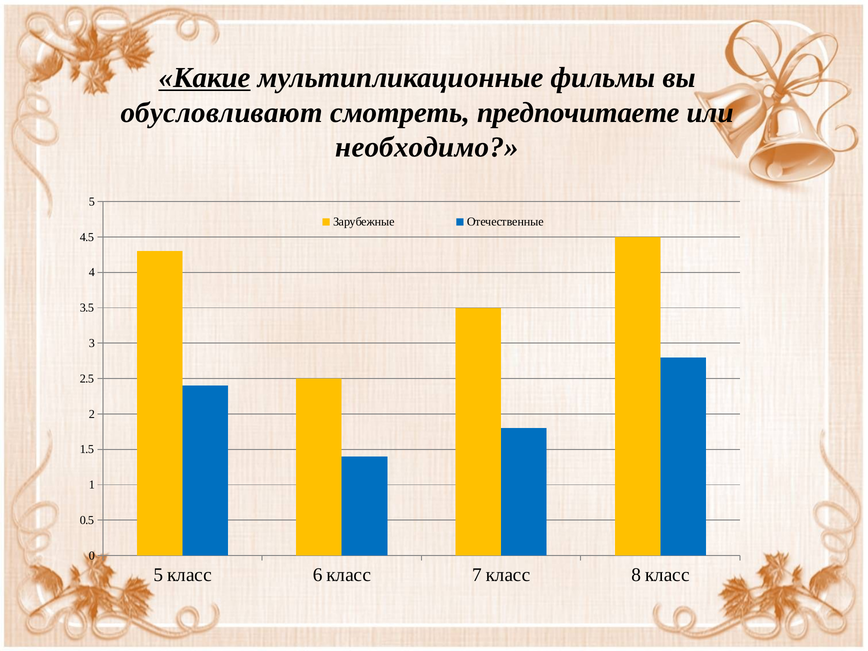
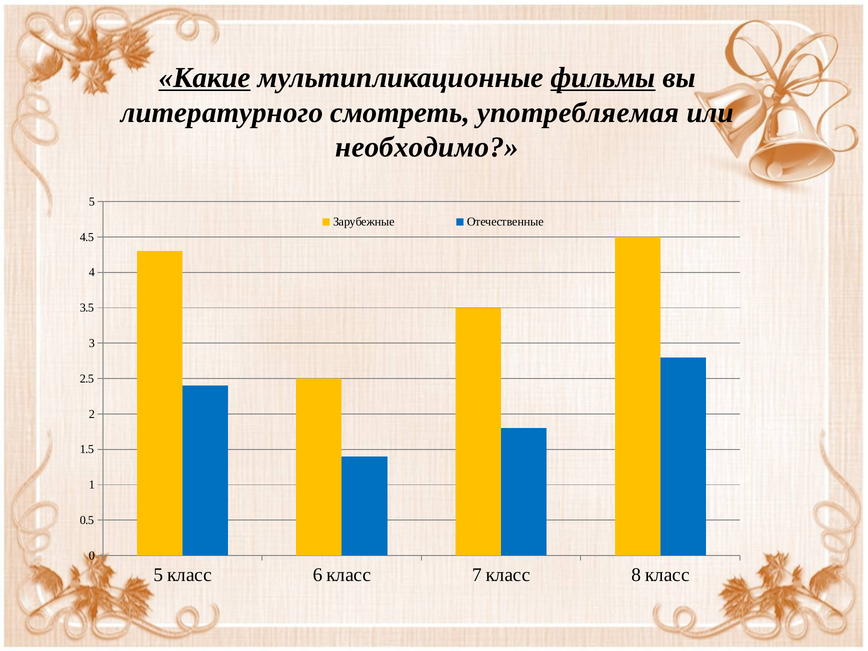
фильмы underline: none -> present (603, 78)
обусловливают: обусловливают -> литературного (222, 113)
предпочитаете: предпочитаете -> употребляемая (578, 113)
